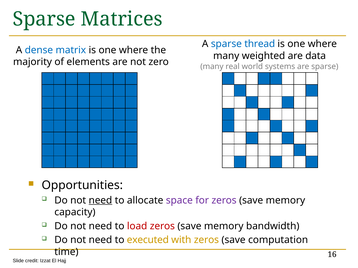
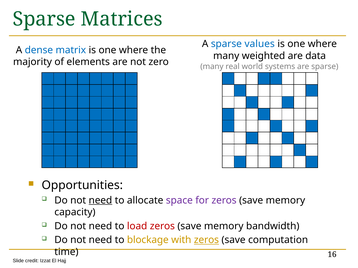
thread: thread -> values (260, 44)
executed: executed -> blockage (148, 240)
zeros underline: none -> present (206, 240)
